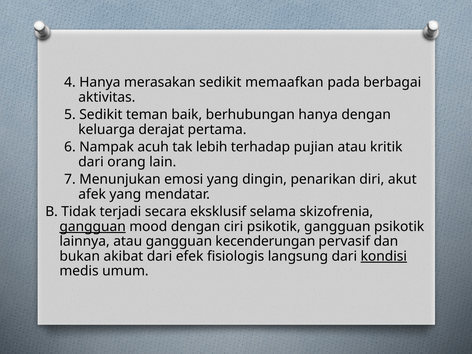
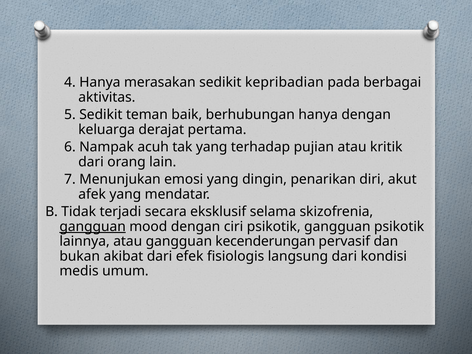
memaafkan: memaafkan -> kepribadian (284, 82)
tak lebih: lebih -> yang (212, 147)
kondisi underline: present -> none (384, 256)
